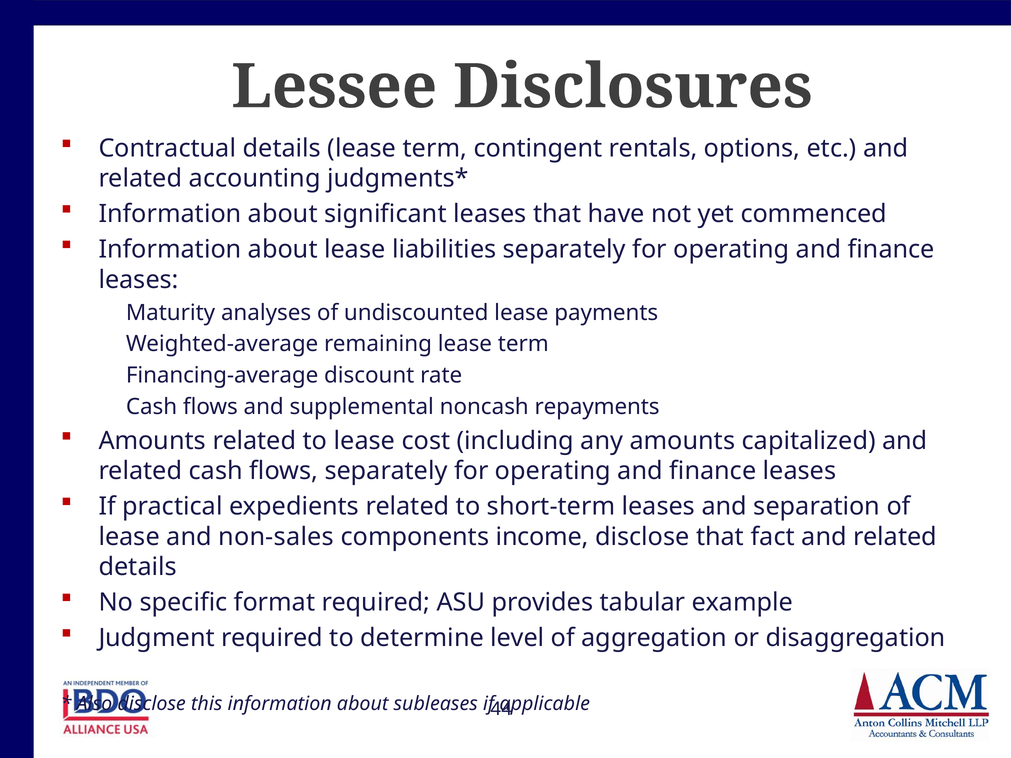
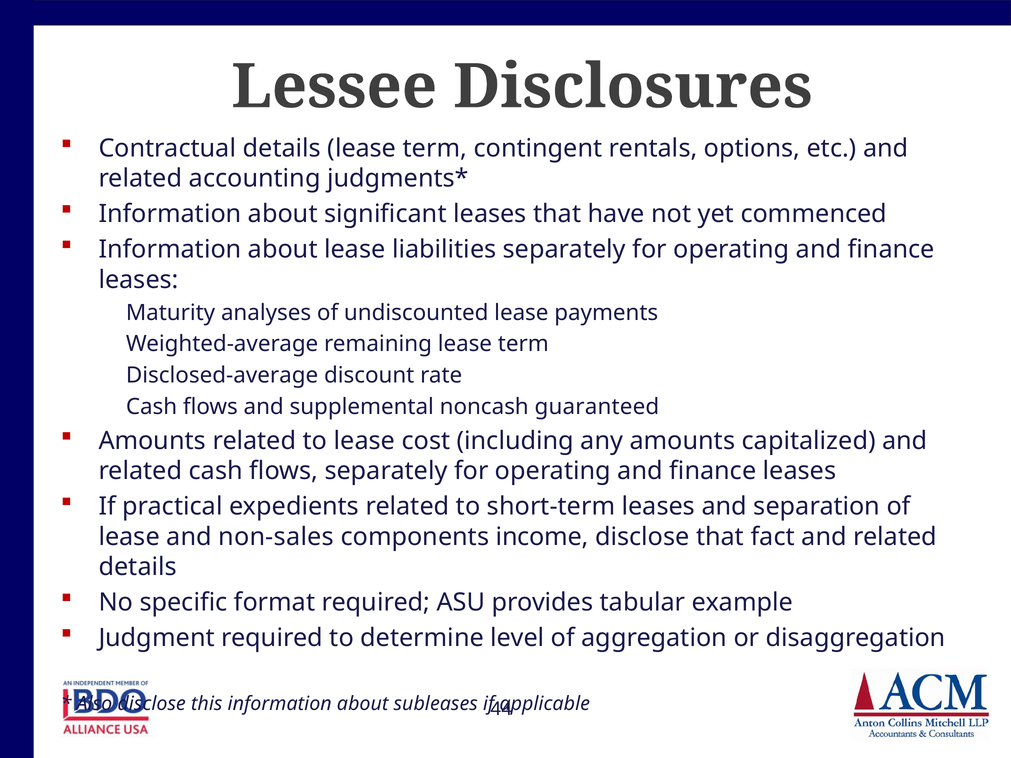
Financing-average: Financing-average -> Disclosed-average (222, 376)
repayments: repayments -> guaranteed (597, 407)
